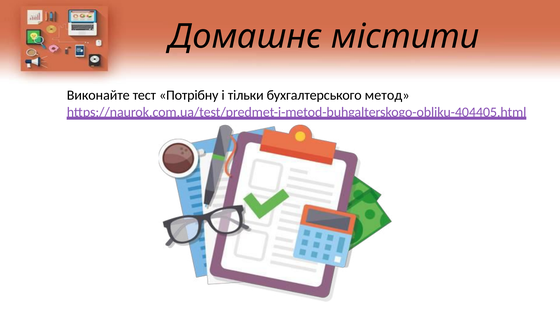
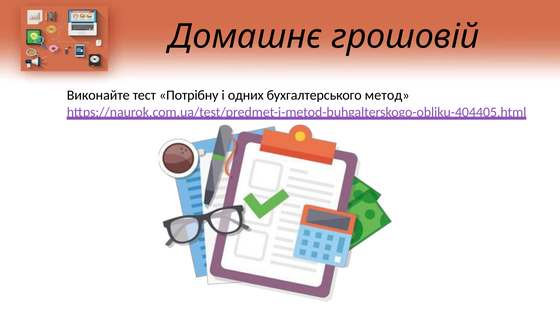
містити: містити -> грошовій (405, 36)
тільки: тільки -> одних (246, 95)
